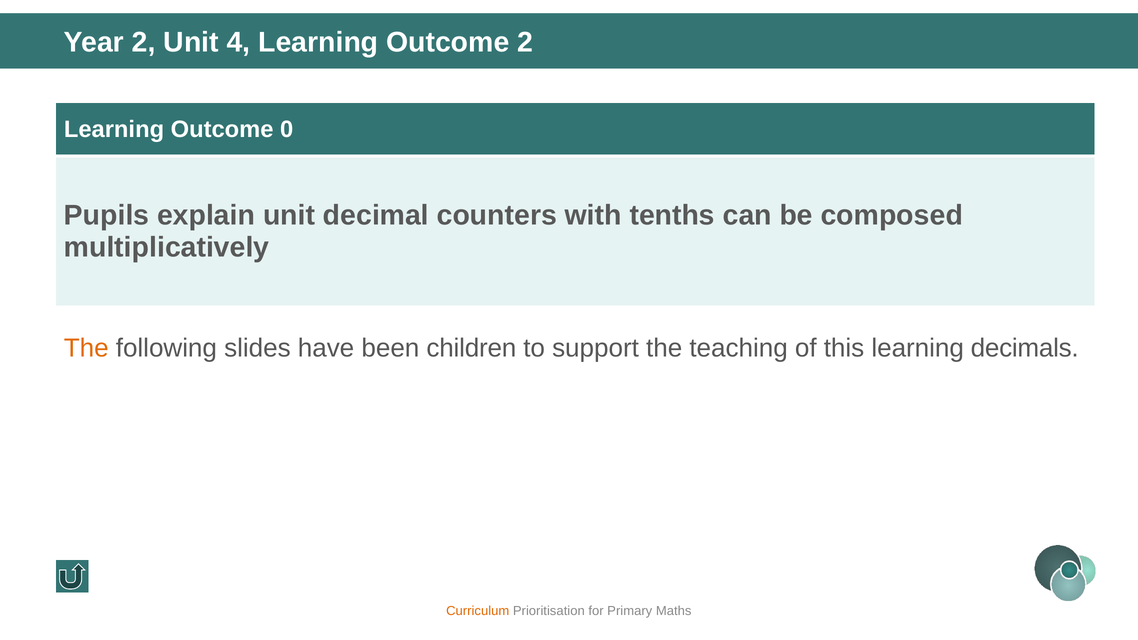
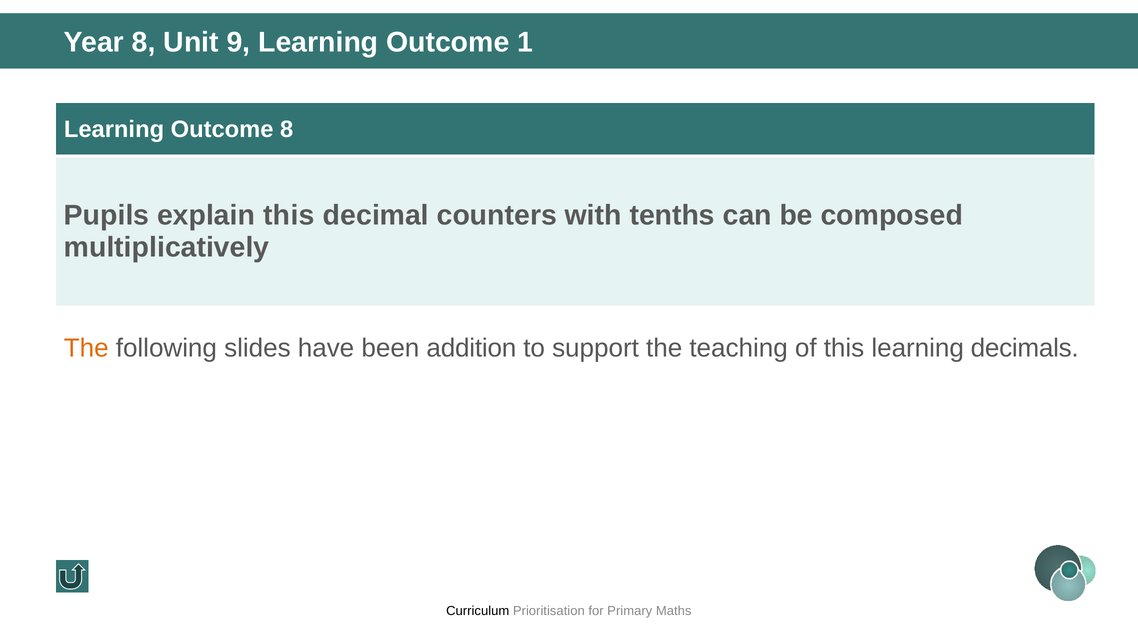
Year 2: 2 -> 8 (144, 42)
4: 4 -> 9 (238, 42)
Outcome 2: 2 -> 1 (525, 42)
Outcome 0: 0 -> 8 (287, 130)
explain unit: unit -> this (289, 216)
children: children -> addition (471, 348)
Curriculum colour: orange -> black (478, 611)
